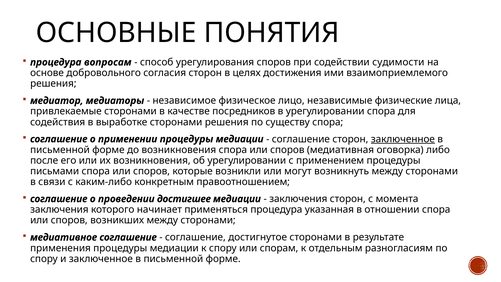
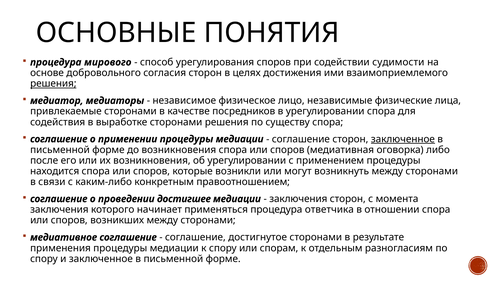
вопросам: вопросам -> мирового (108, 62)
решения underline: none -> present (53, 84)
письмами: письмами -> находится (55, 171)
указанная: указанная -> ответчика (329, 210)
